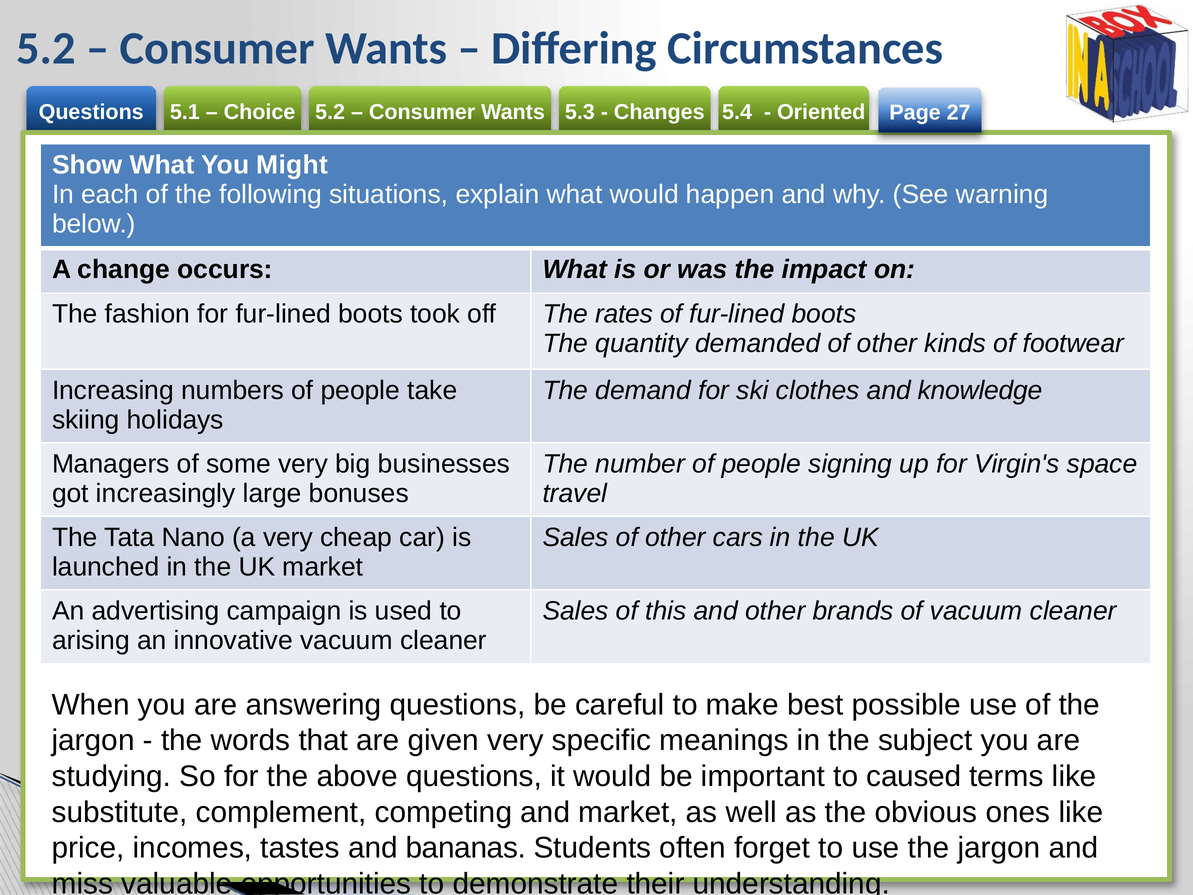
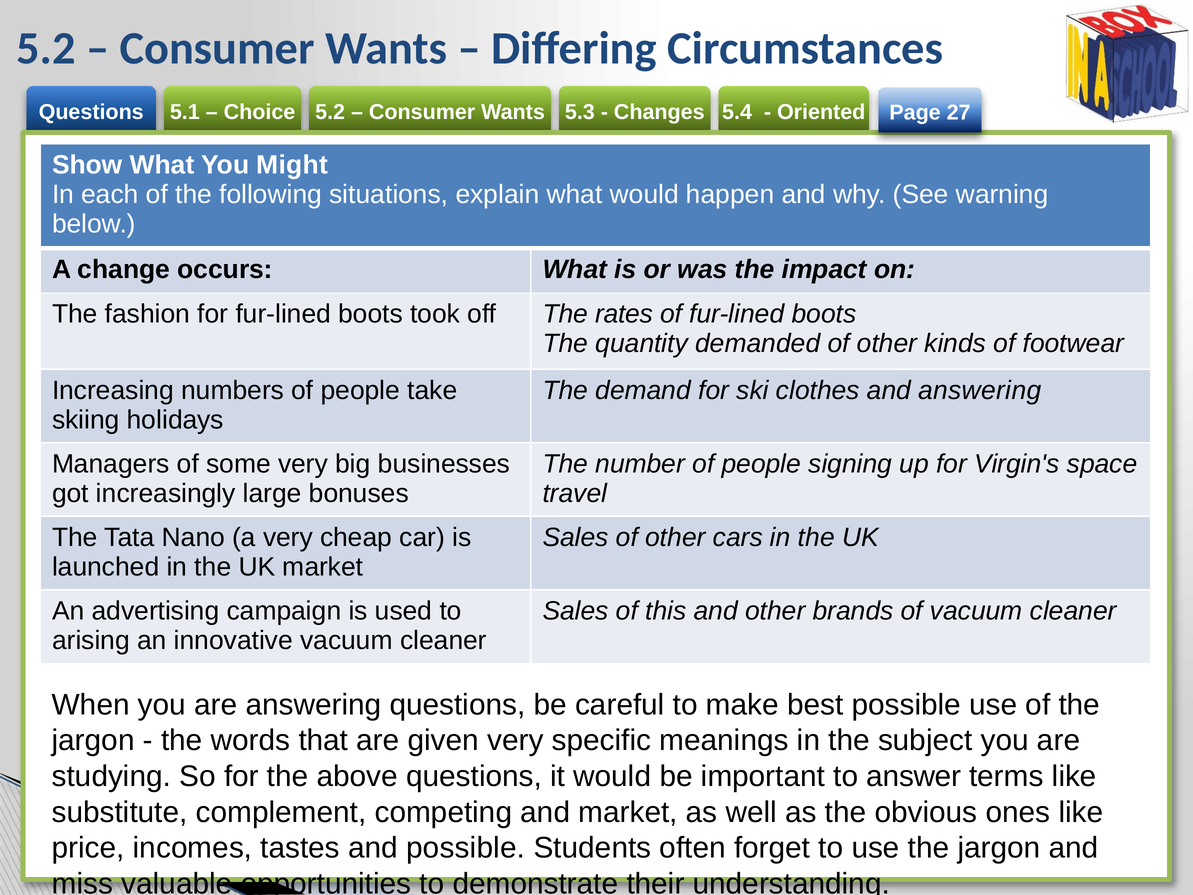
and knowledge: knowledge -> answering (980, 390)
caused: caused -> answer (914, 776)
and bananas: bananas -> possible (466, 848)
